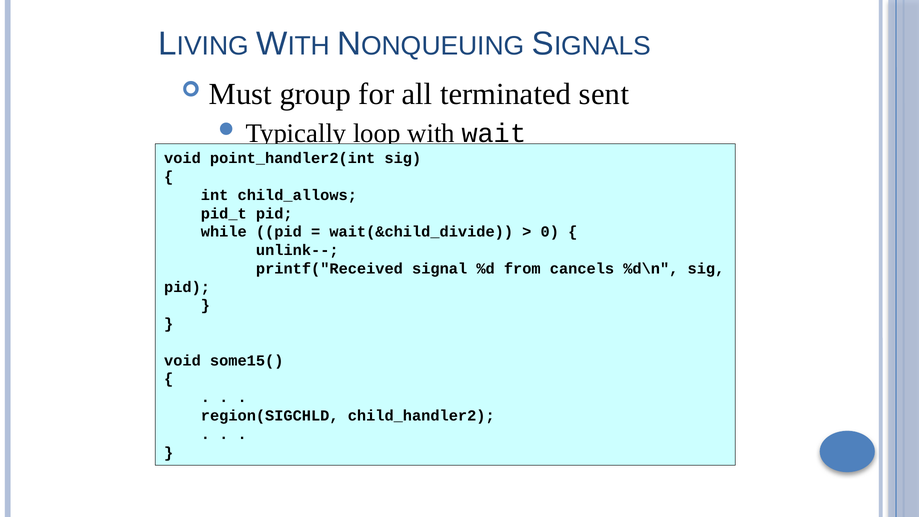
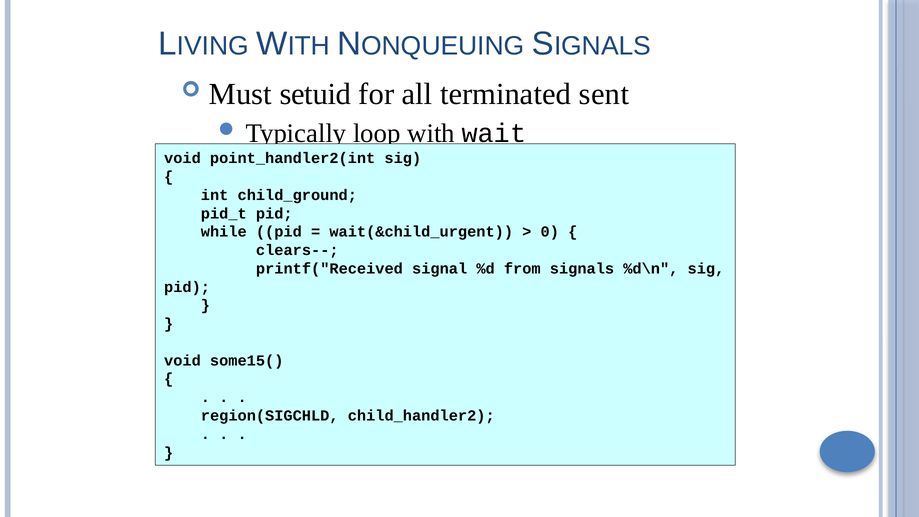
group: group -> setuid (315, 94)
child_allows: child_allows -> child_ground (297, 195)
wait(&child_divide: wait(&child_divide -> wait(&child_urgent (421, 232)
unlink--: unlink-- -> clears-- (297, 250)
cancels: cancels -> signals (582, 269)
